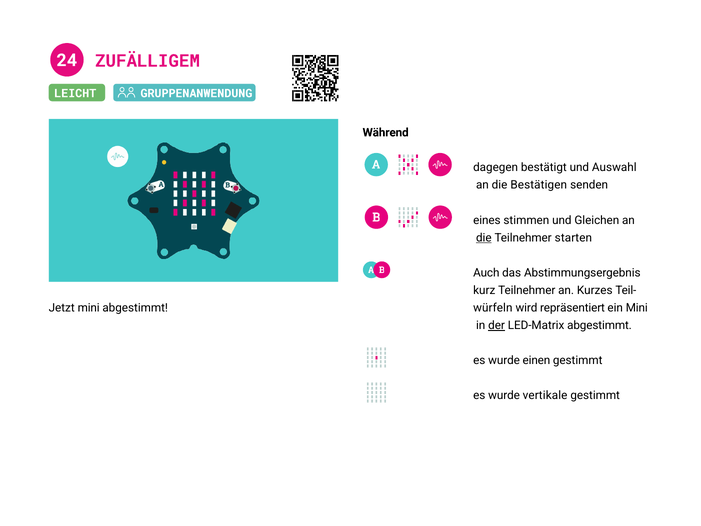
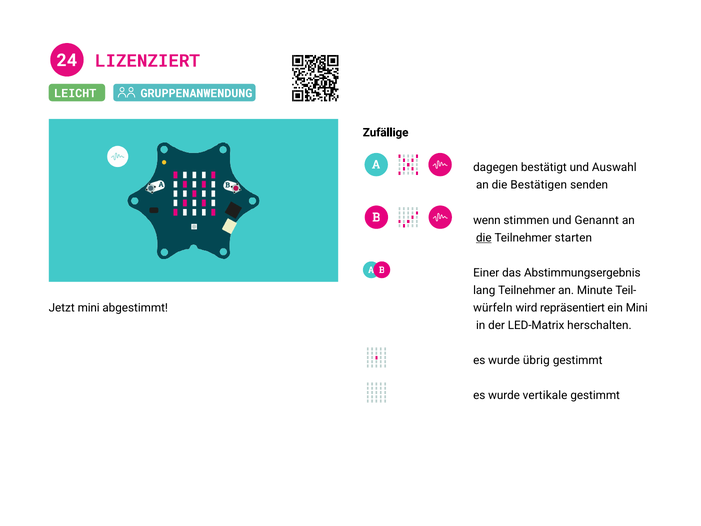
ZUFÄLLIGEM: ZUFÄLLIGEM -> LIZENZIERT (147, 61)
Während: Während -> Zufällige (386, 132)
eines: eines -> wenn (487, 220)
Gleichen: Gleichen -> Genannt (597, 220)
Auch: Auch -> Einer (486, 273)
kurz: kurz -> lang (484, 290)
Kurzes: Kurzes -> Minute (595, 290)
der underline: present -> none (497, 325)
LED-Matrix abgestimmt: abgestimmt -> herschalten (599, 325)
einen: einen -> übrig (536, 360)
